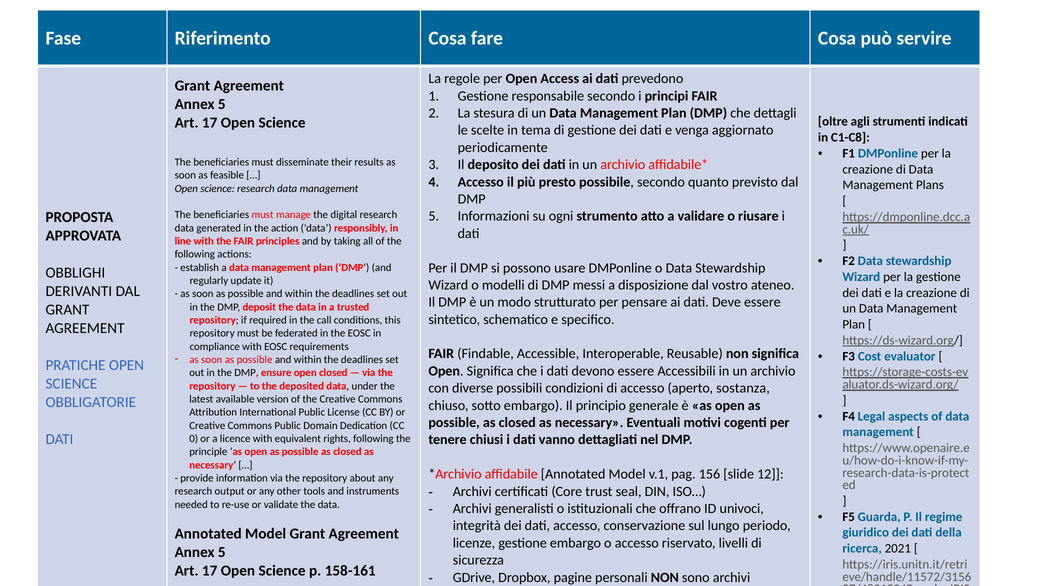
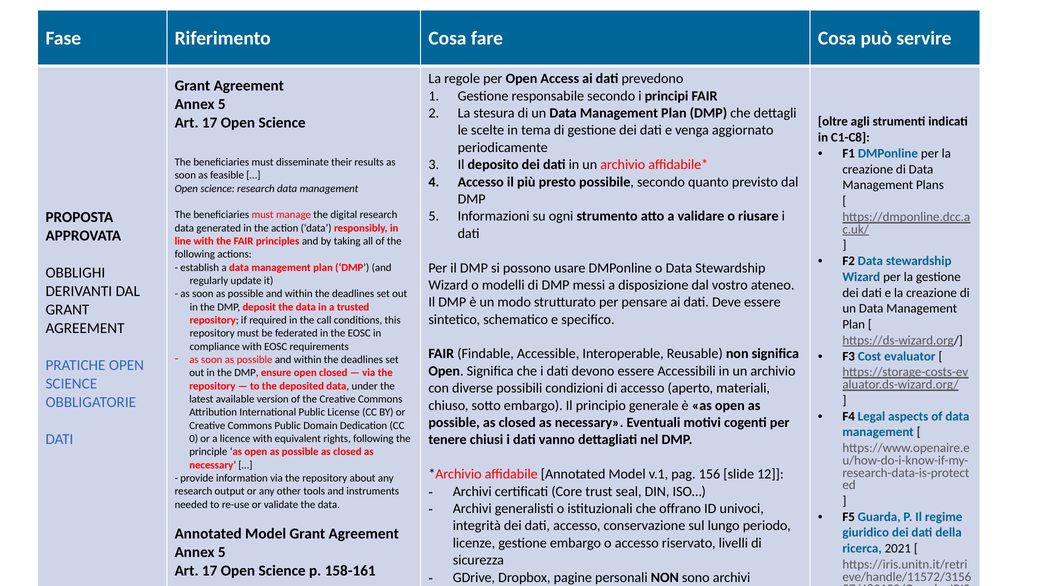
sostanza: sostanza -> materiali (743, 388)
